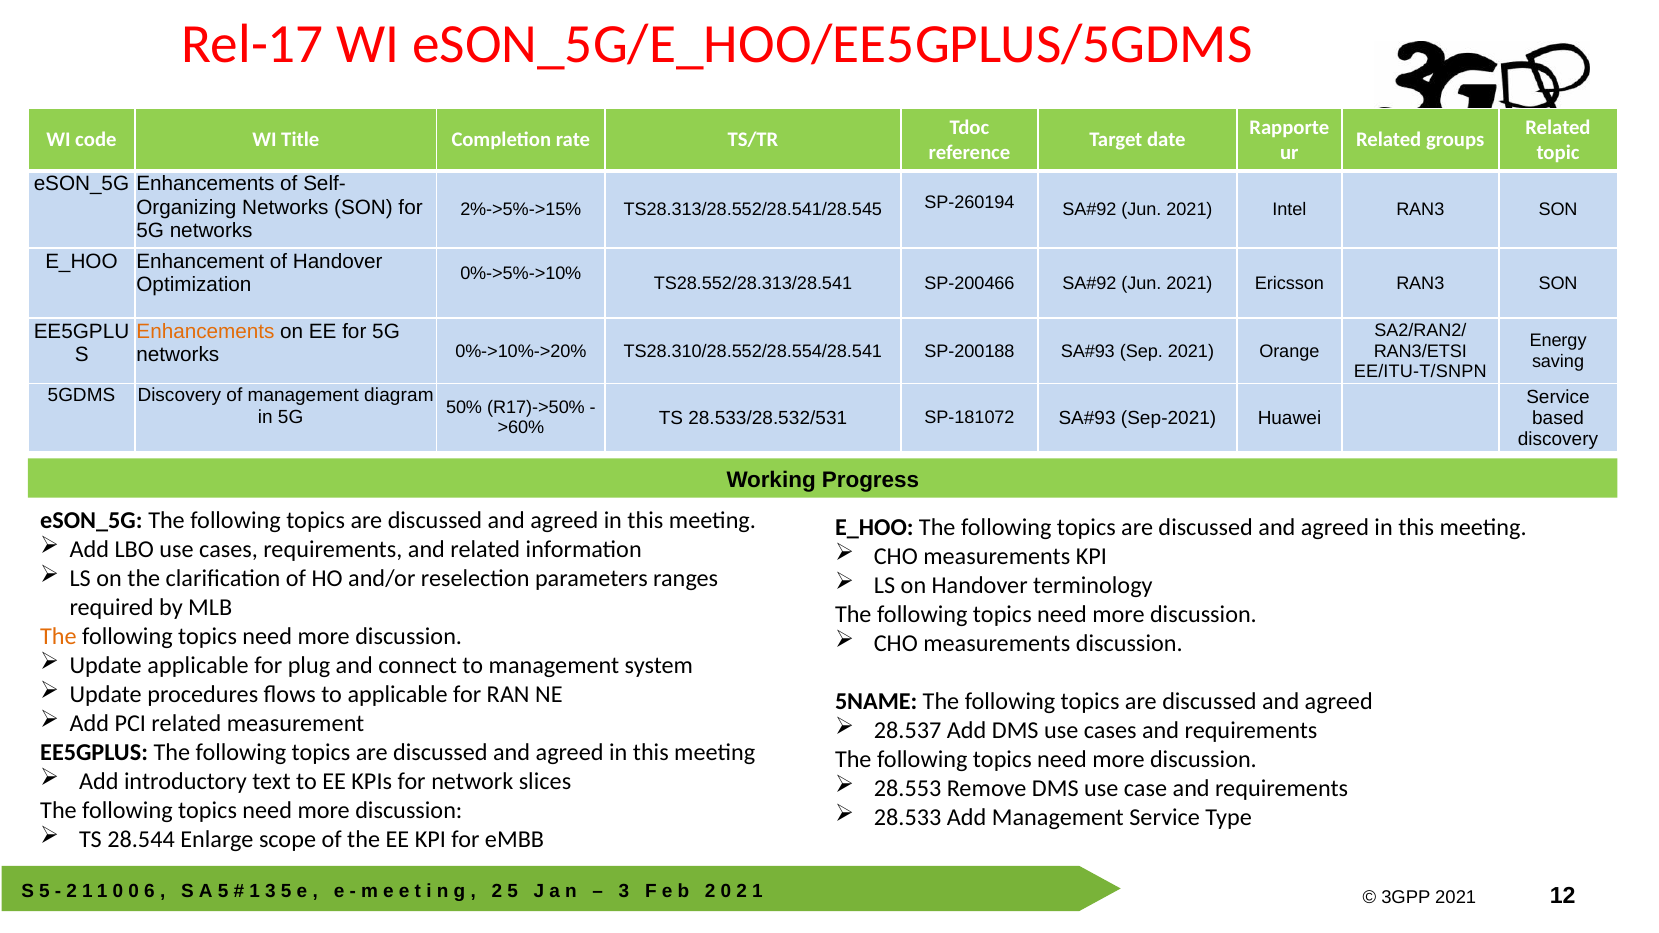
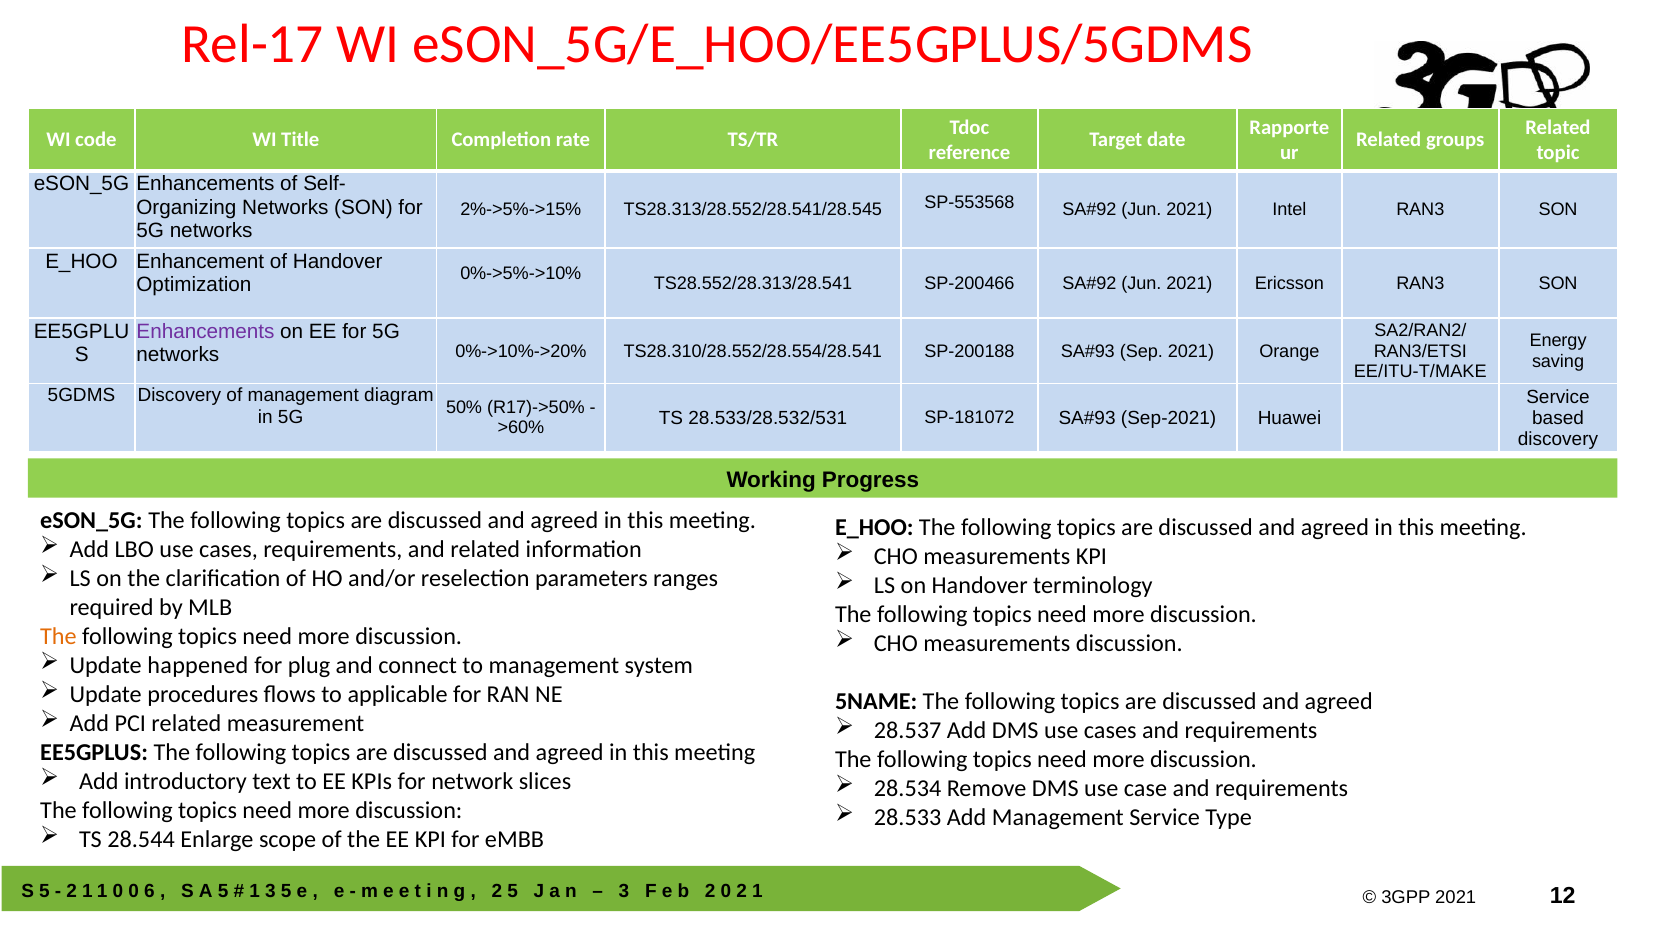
SP-260194: SP-260194 -> SP-553568 (969, 203)
Enhancements colour: orange -> purple (206, 331)
EE/ITU-T/SNPN: EE/ITU-T/SNPN -> EE/ITU-T/MAKE (1420, 371)
Update applicable: applicable -> happened (198, 666)
28.553: 28.553 -> 28.534 (908, 789)
